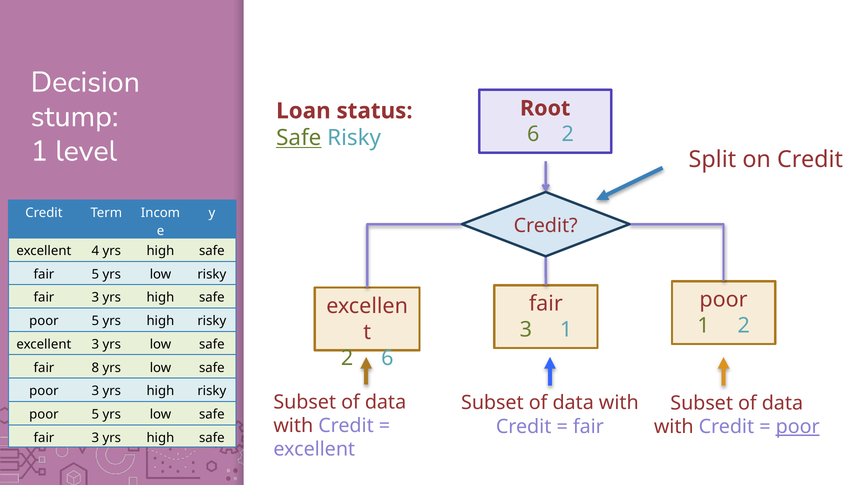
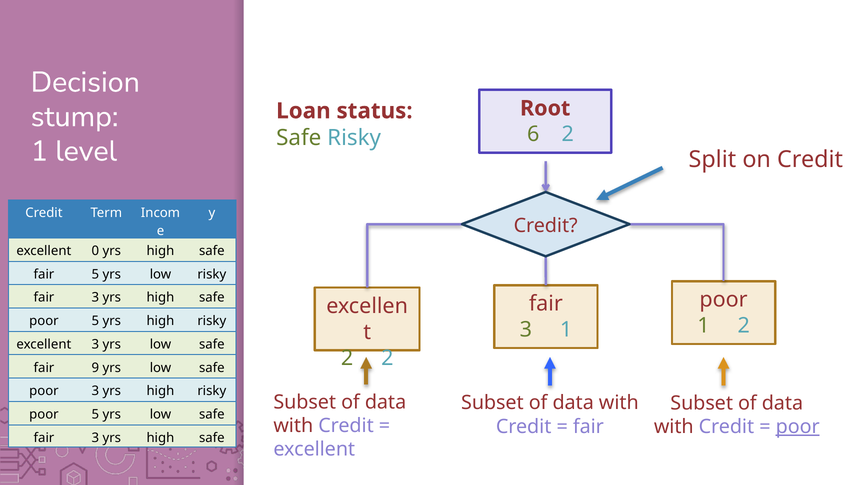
Safe underline: present -> none (299, 138)
4: 4 -> 0 (95, 251)
2 6: 6 -> 2 (387, 358)
8: 8 -> 9 (95, 368)
